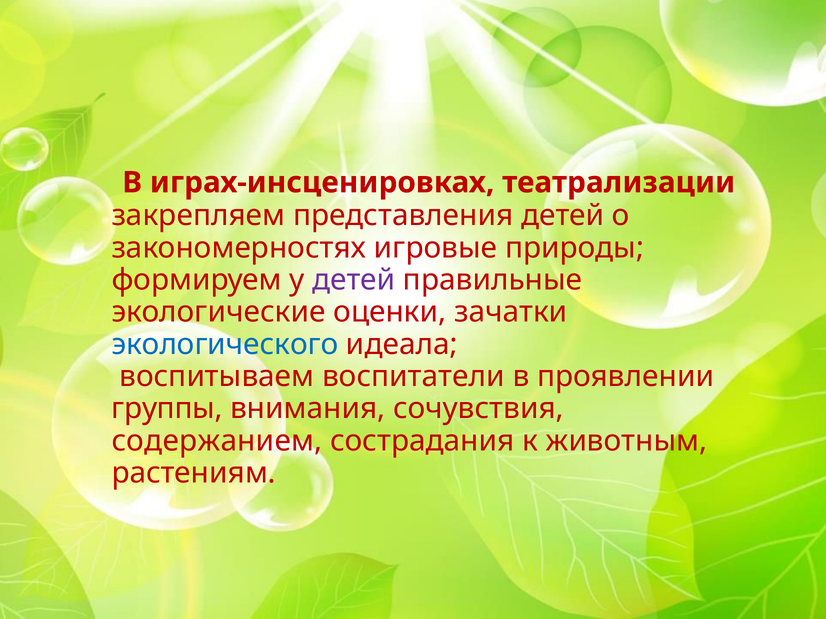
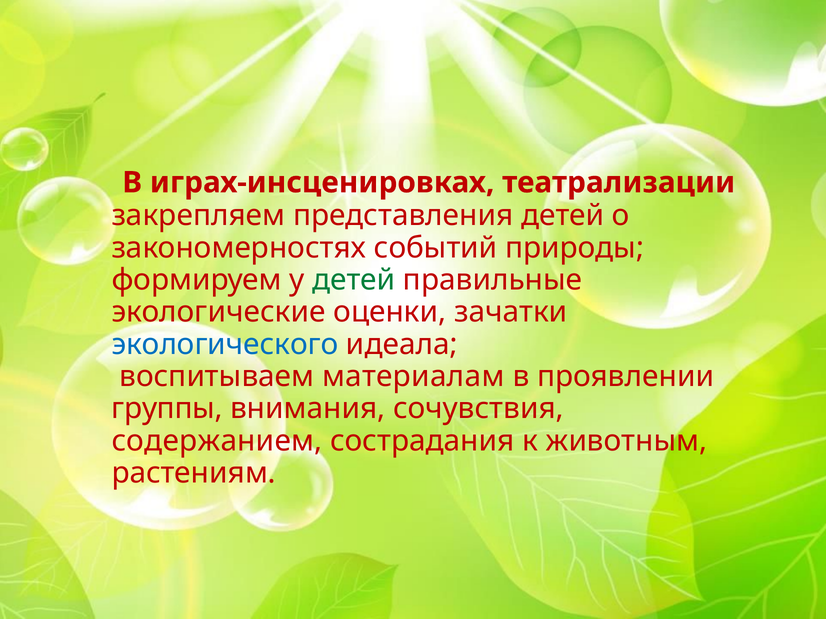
игровые: игровые -> событий (436, 248)
детей colour: purple -> green (354, 280)
воспитатели: воспитатели -> материалам (413, 377)
